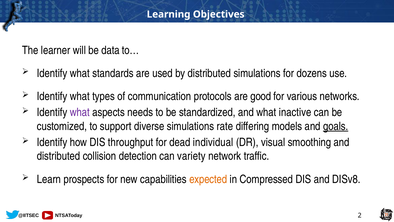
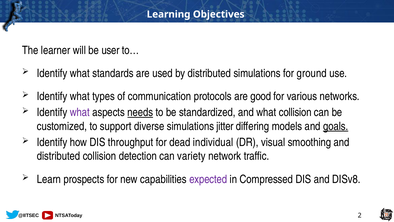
data: data -> user (110, 50)
dozens: dozens -> ground (312, 73)
needs underline: none -> present (140, 112)
what inactive: inactive -> collision (295, 112)
rate: rate -> jitter (225, 126)
expected colour: orange -> purple (208, 179)
